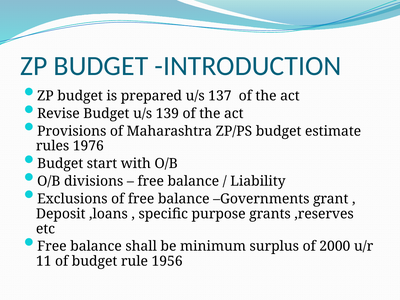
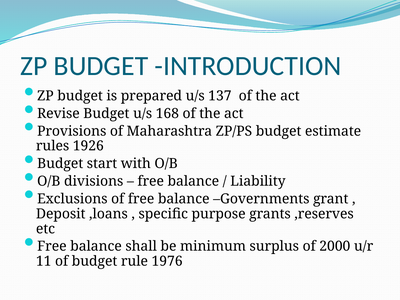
139: 139 -> 168 (167, 114)
1976: 1976 -> 1926 (88, 146)
1956: 1956 -> 1976 (167, 261)
